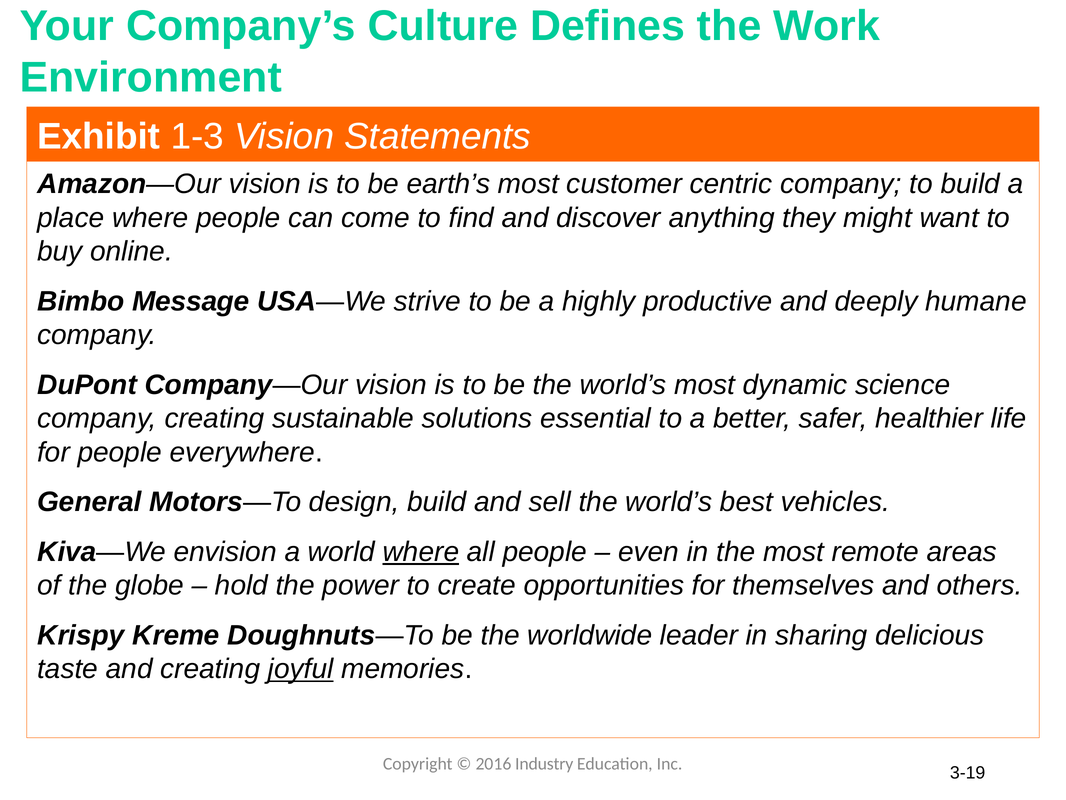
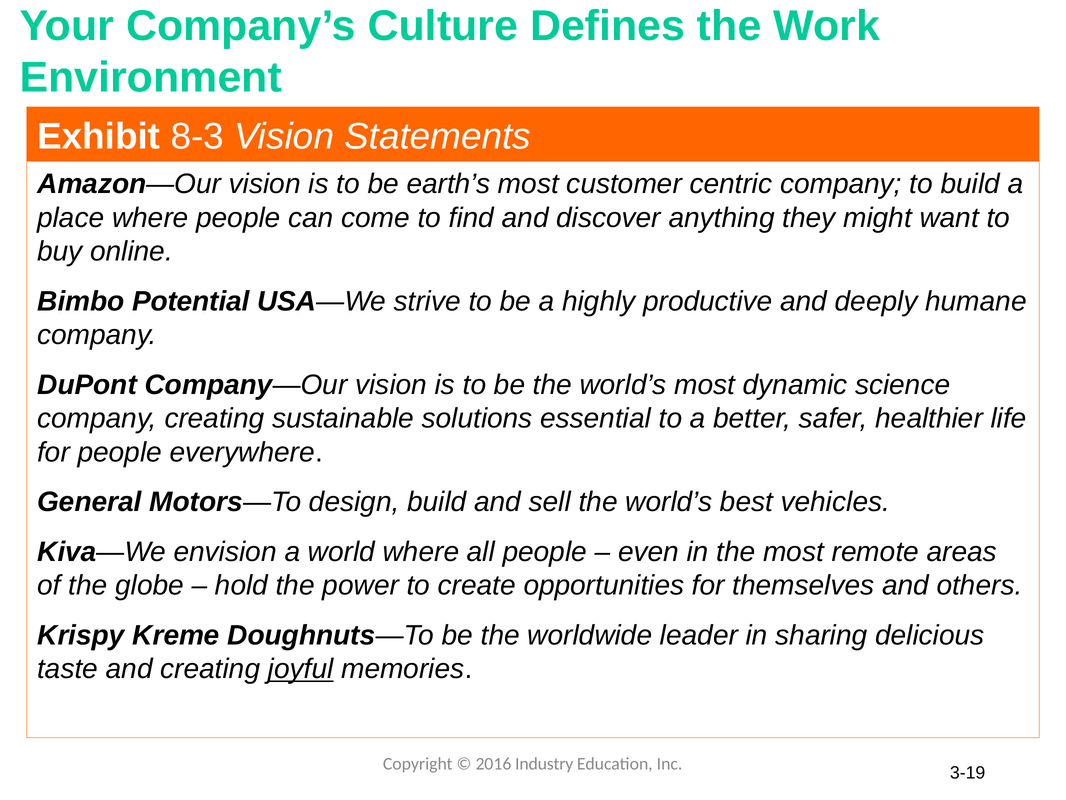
1-3: 1-3 -> 8-3 (197, 137)
Message: Message -> Potential (191, 301)
where underline: present -> none (421, 552)
